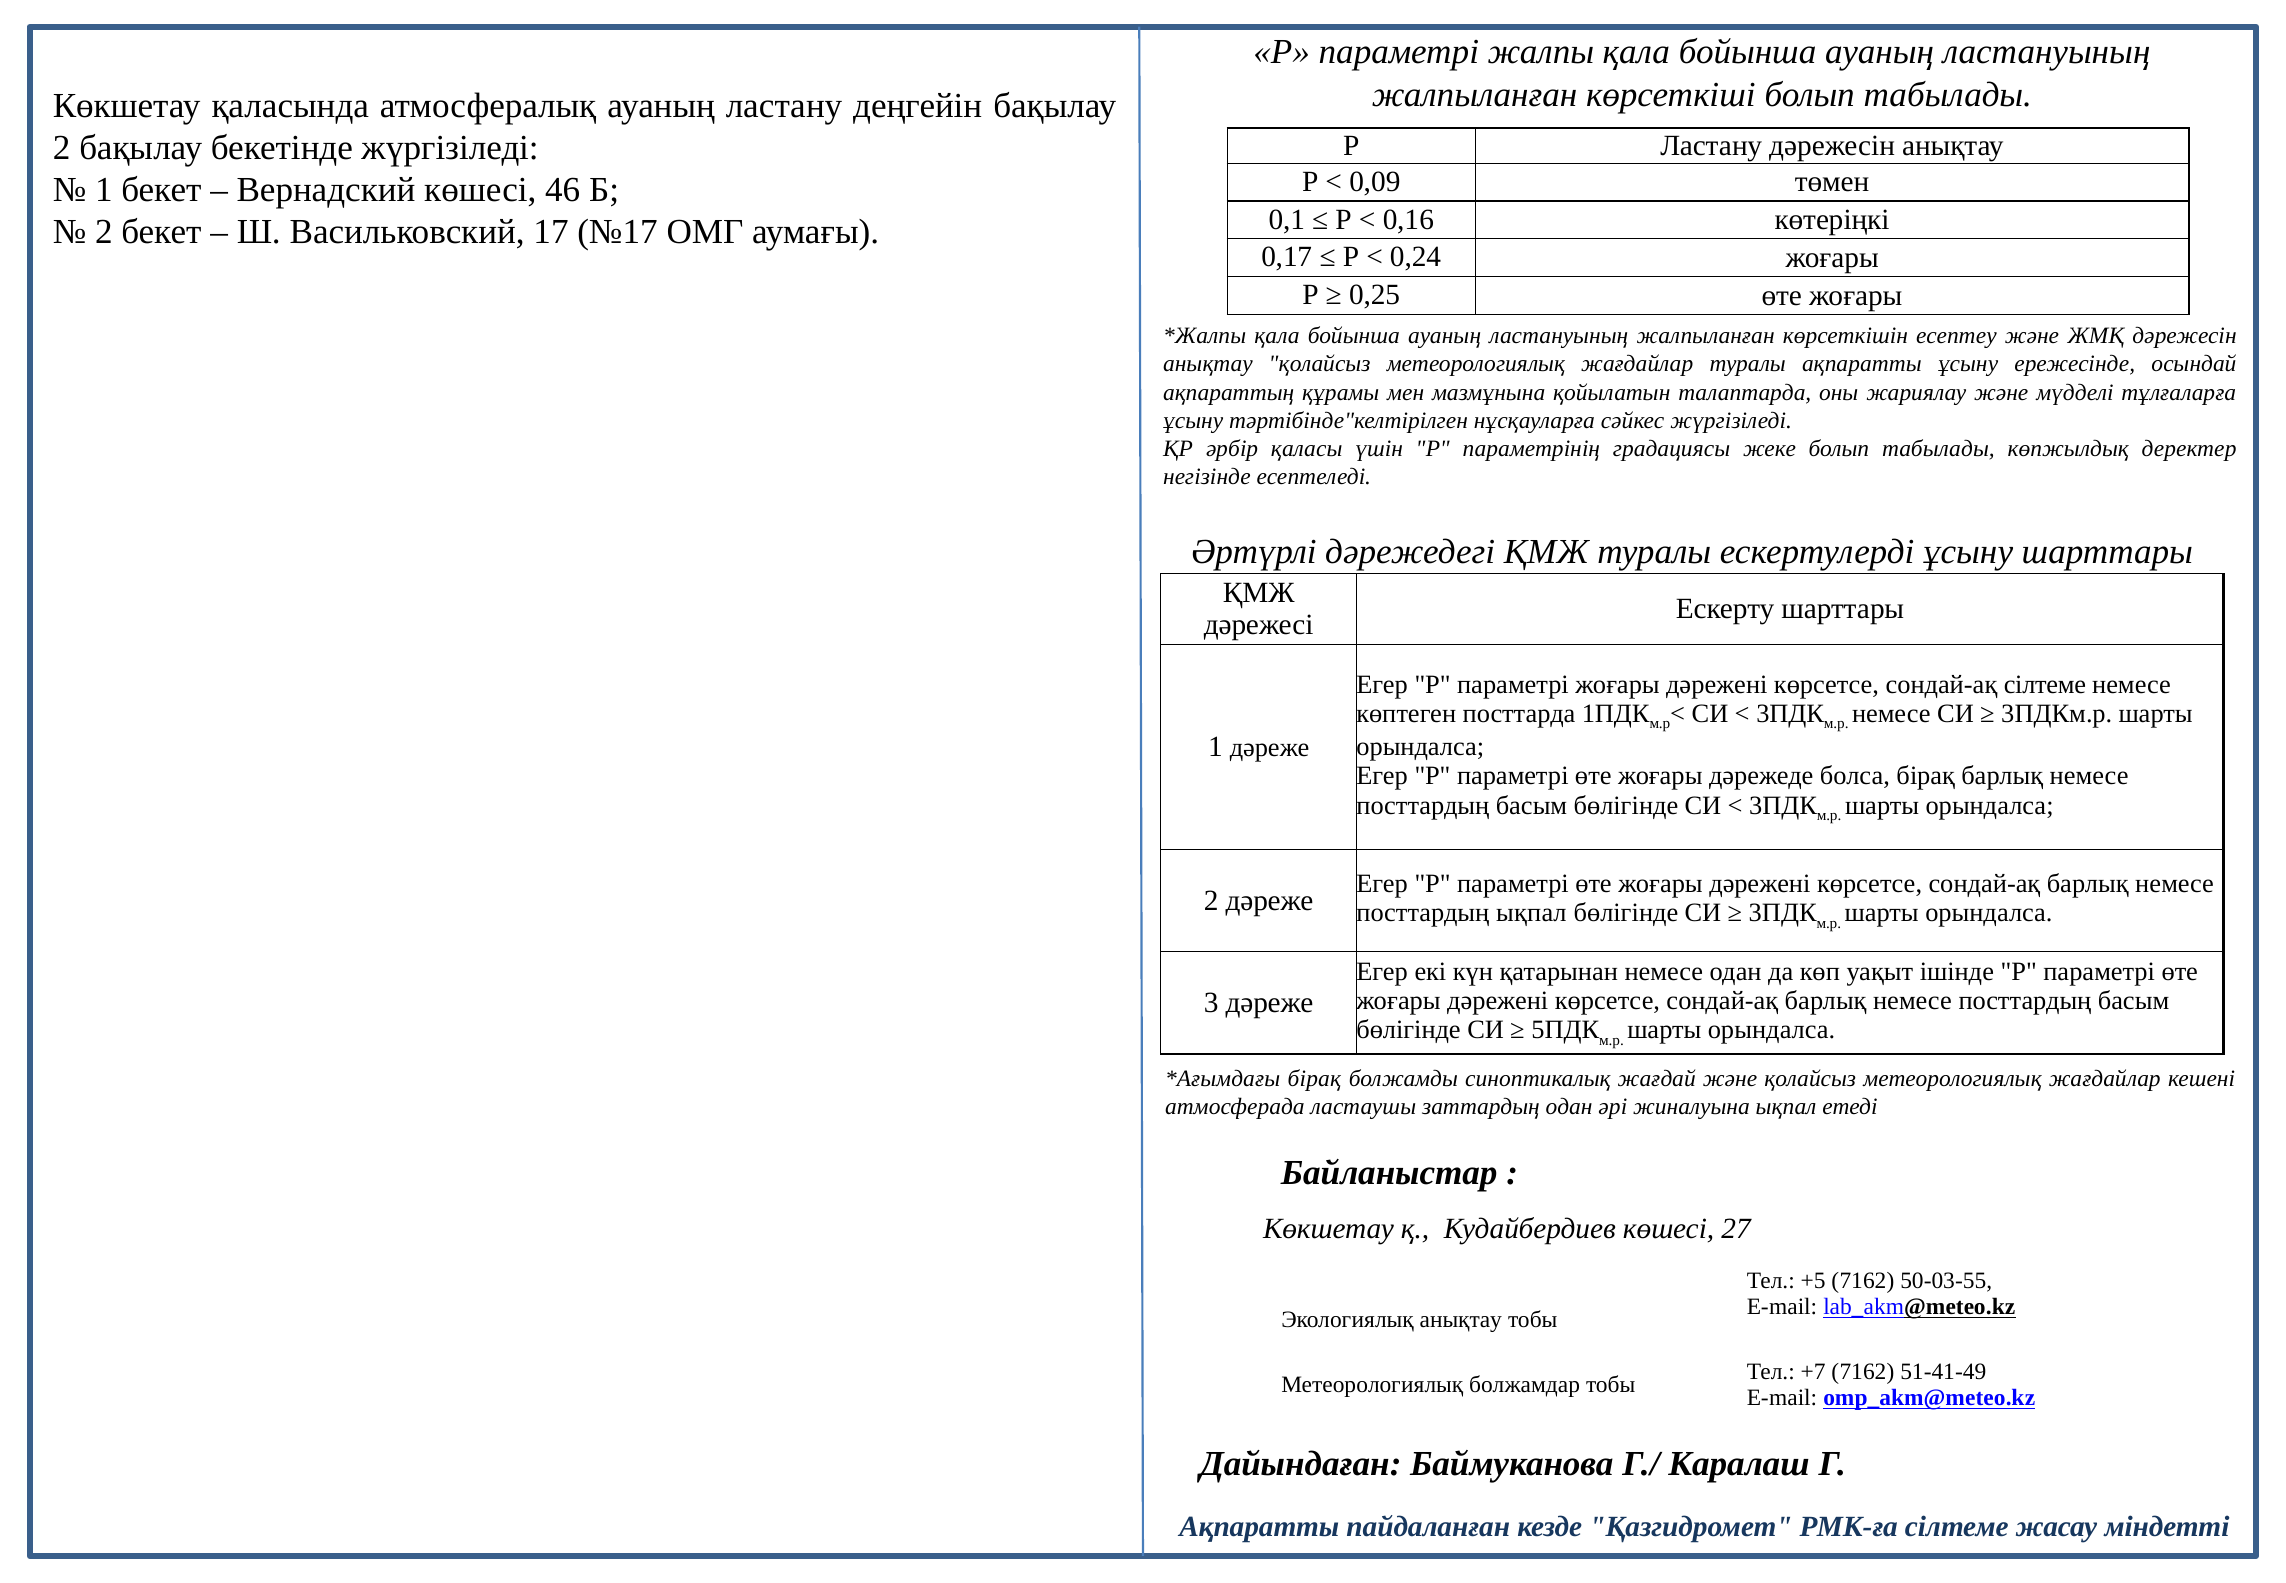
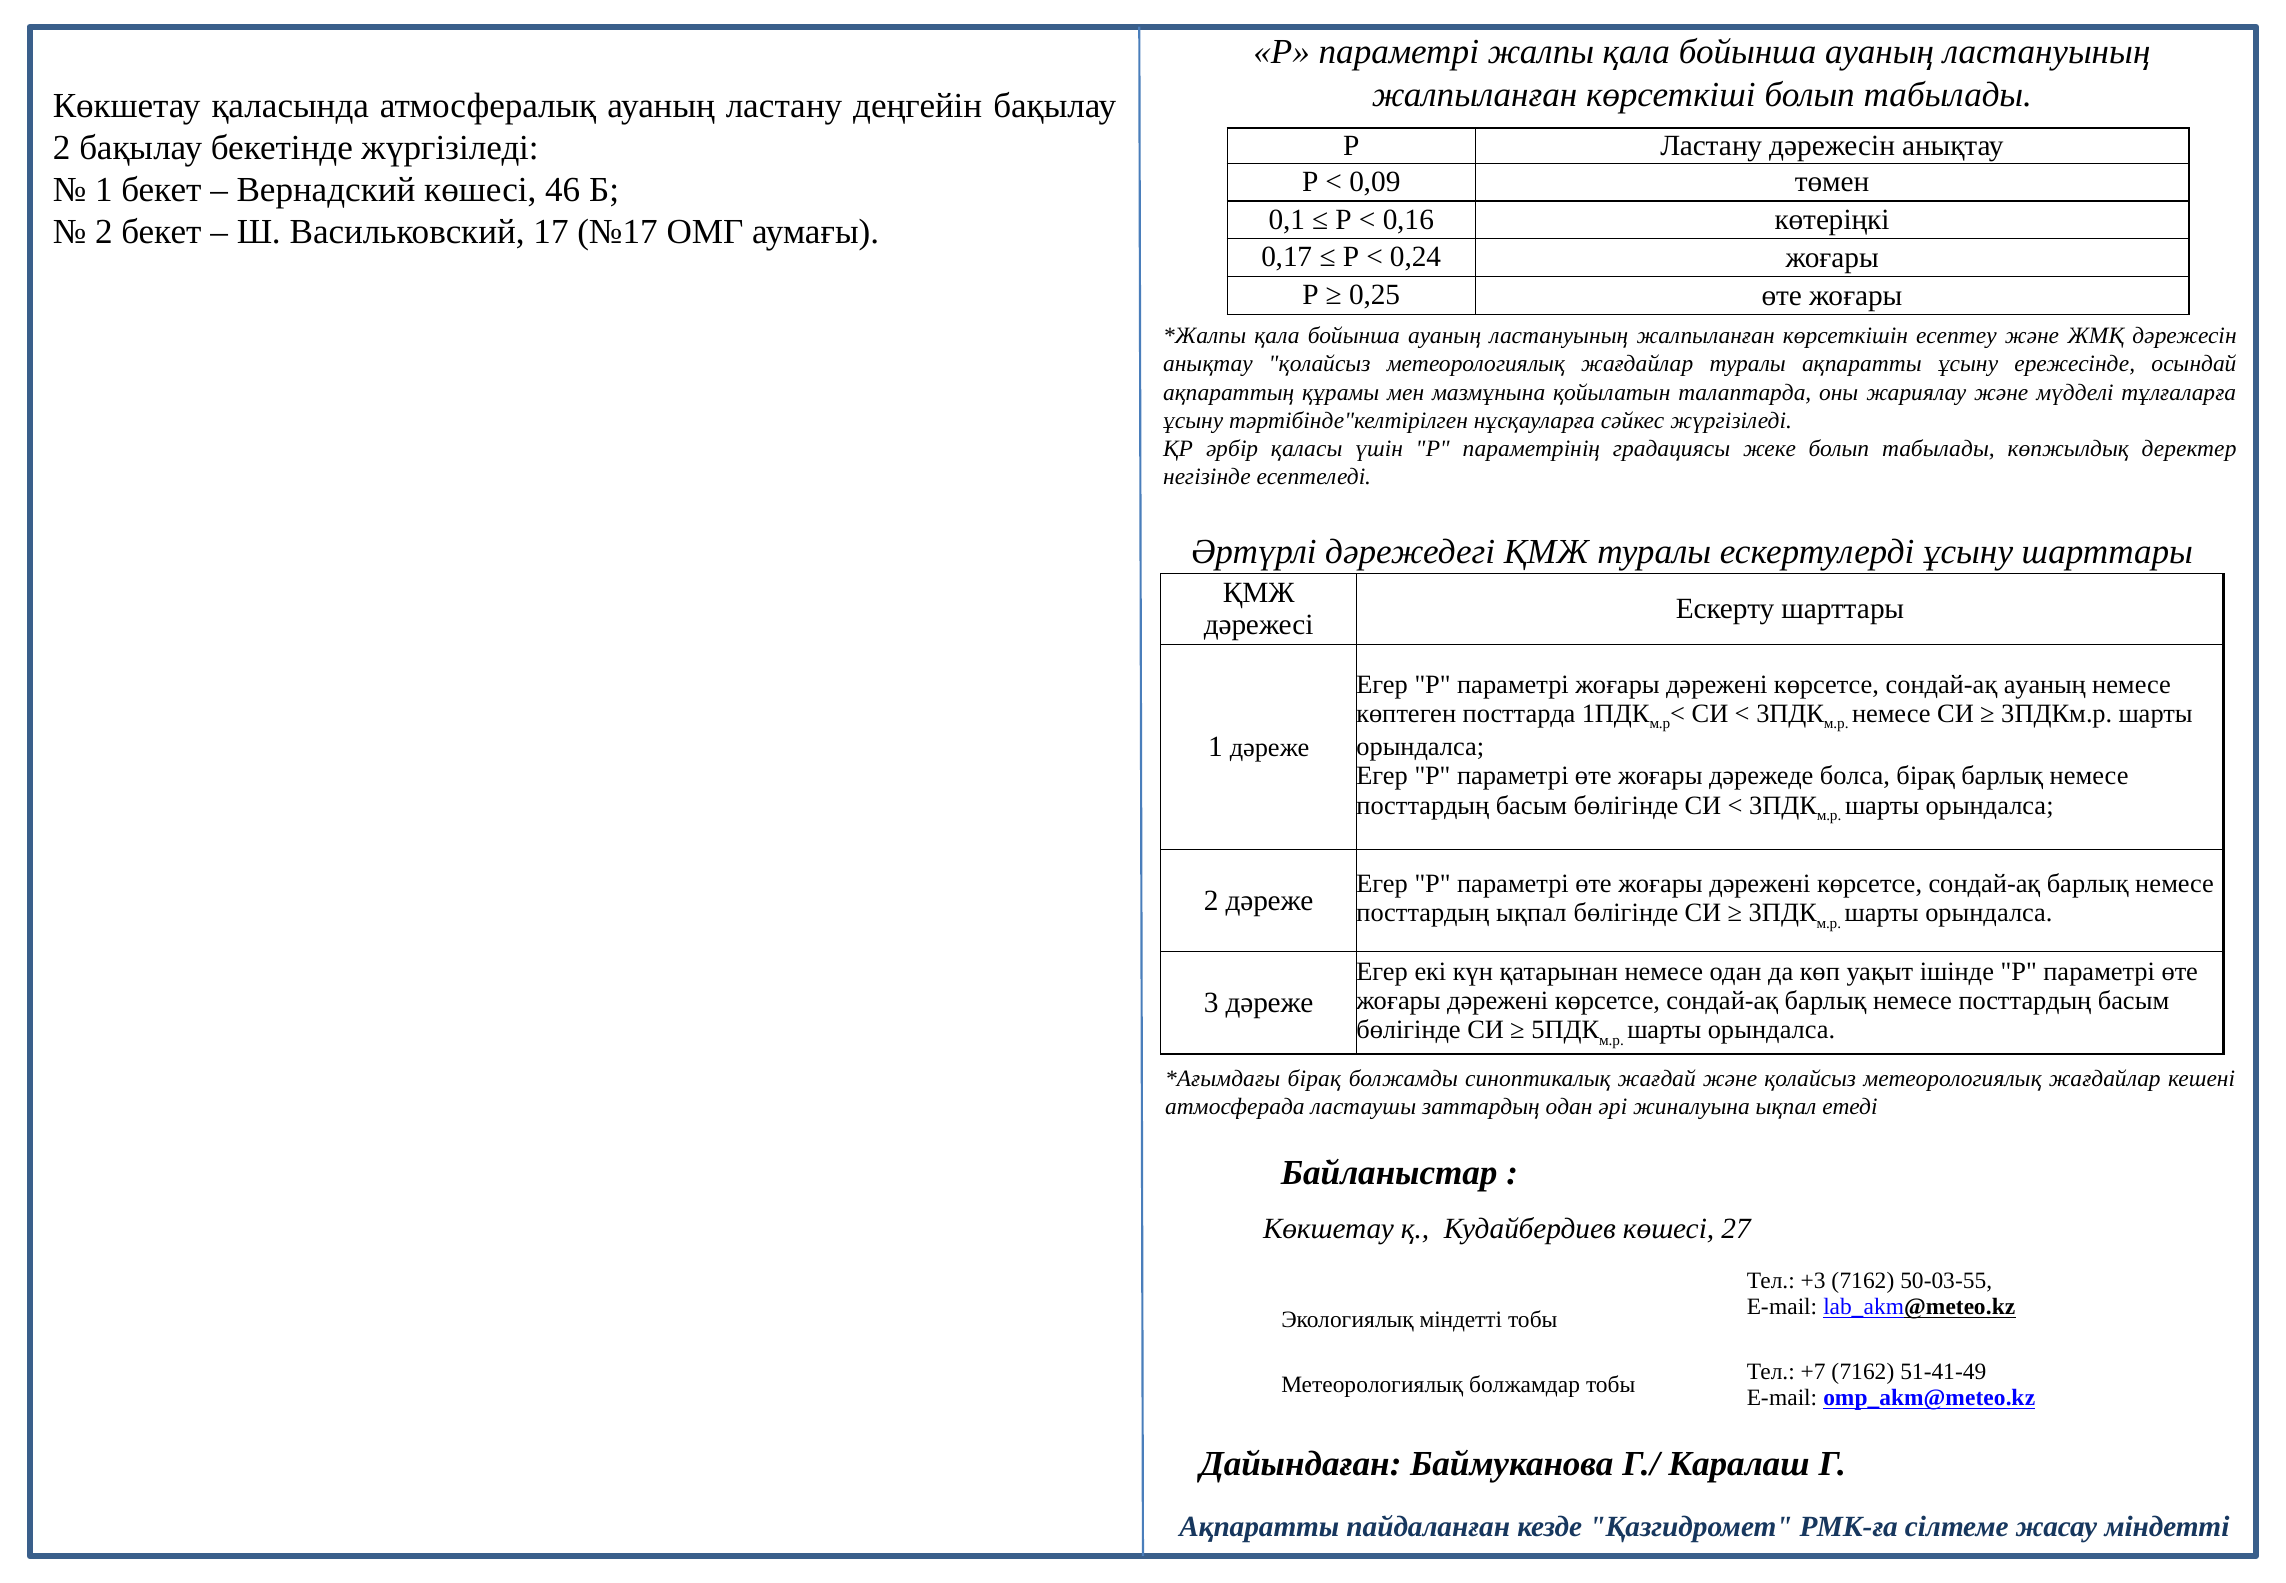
сондай-ақ сілтеме: сілтеме -> ауаның (2045, 684)
+5: +5 -> +3 (1813, 1280)
Экологиялық анықтау: анықтау -> міндетті (1461, 1319)
